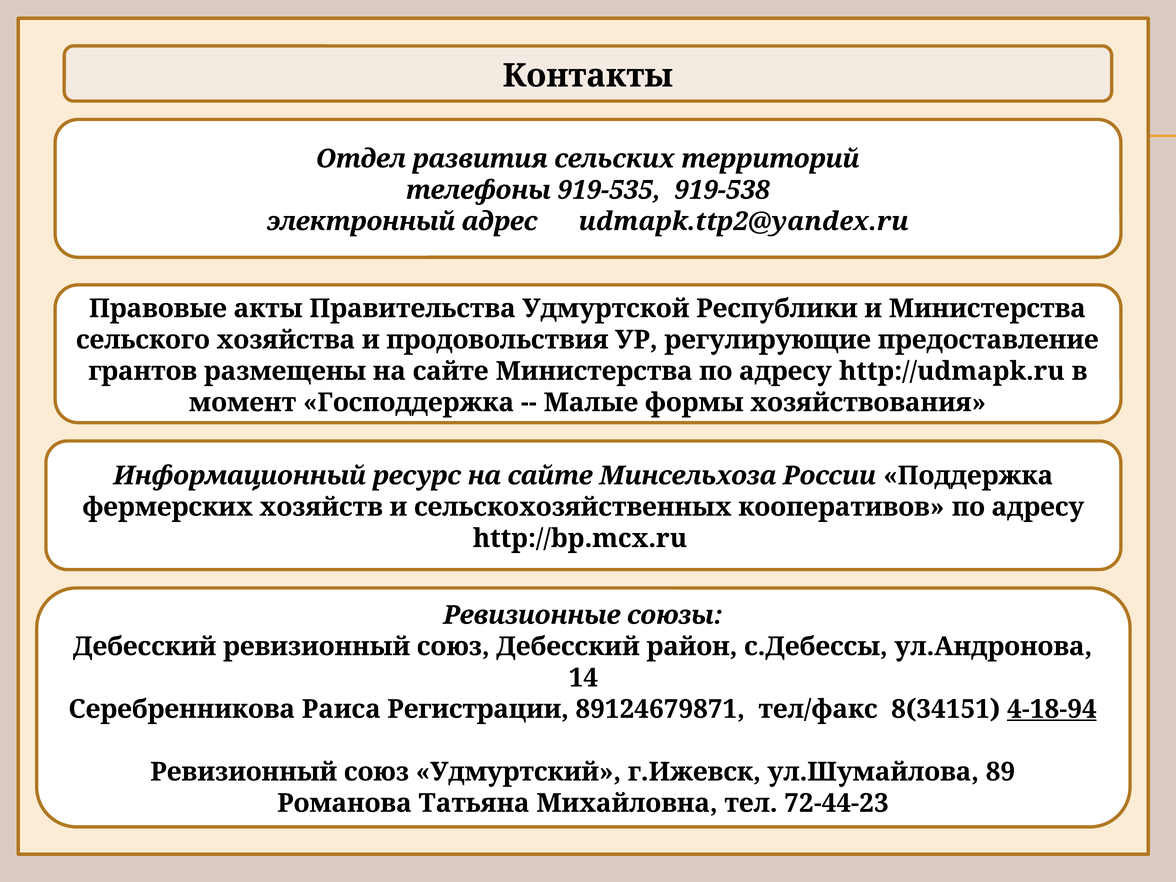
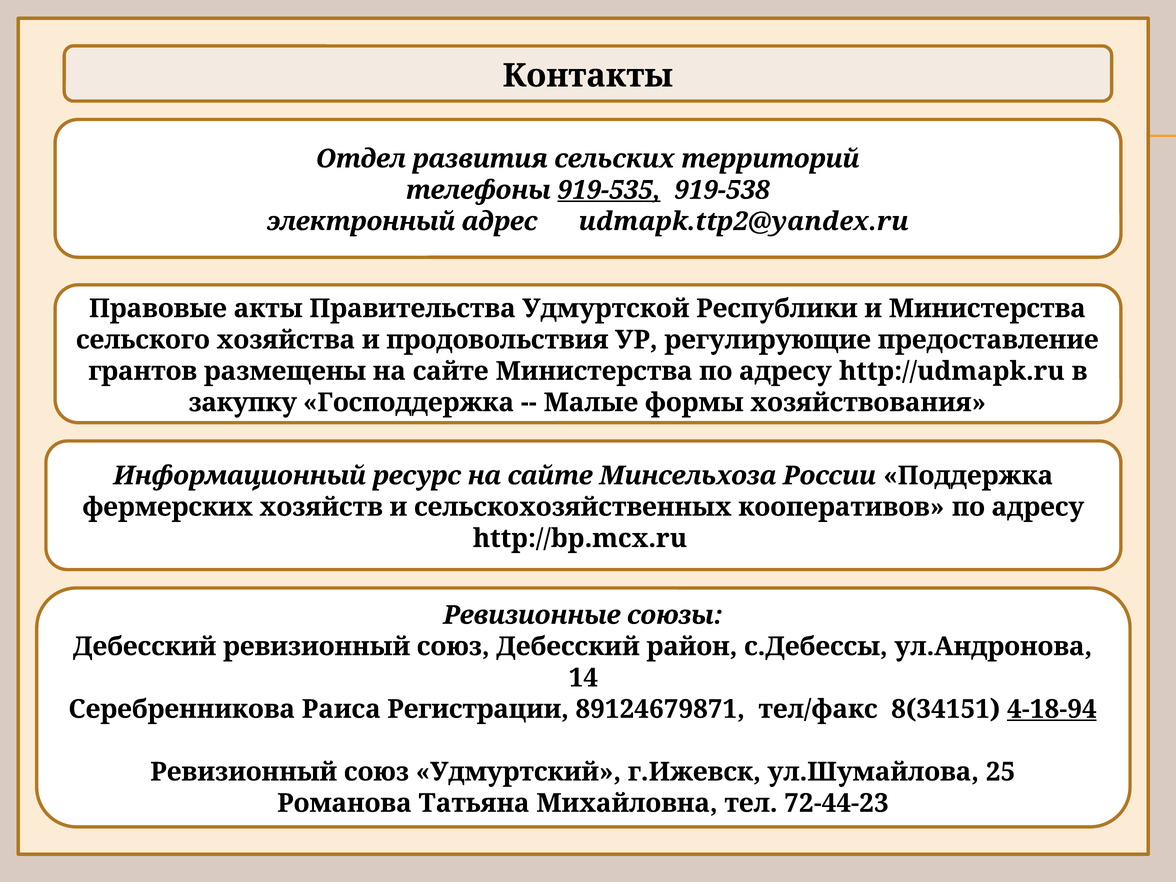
919-535 underline: none -> present (609, 190)
момент: момент -> закупку (243, 403)
89: 89 -> 25 (1000, 772)
